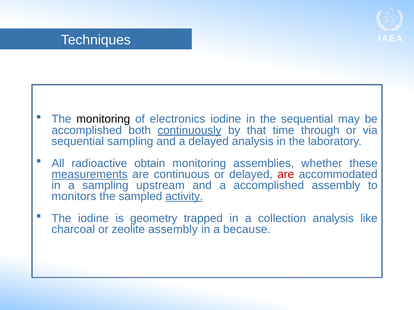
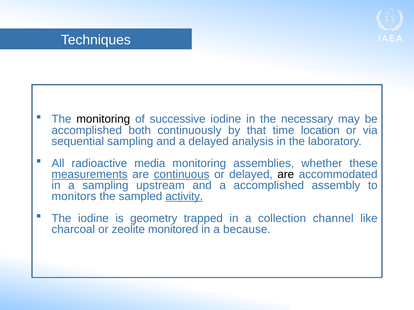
electronics: electronics -> successive (178, 119)
the sequential: sequential -> necessary (307, 119)
continuously underline: present -> none (189, 130)
through: through -> location (320, 130)
obtain: obtain -> media (150, 164)
continuous underline: none -> present (182, 175)
are colour: red -> black (286, 175)
collection analysis: analysis -> channel (333, 219)
zeolite assembly: assembly -> monitored (173, 230)
